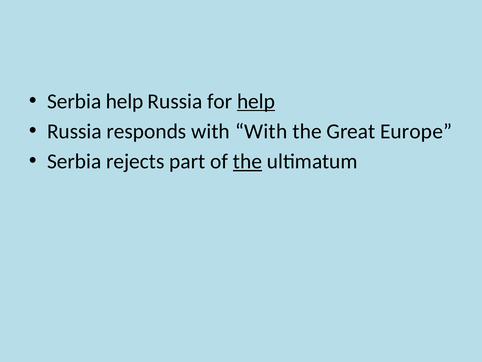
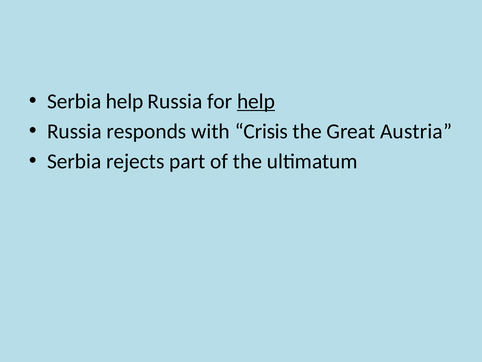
with With: With -> Crisis (261, 131)
Europe: Europe -> Austria (416, 131)
the underline: present -> none (247, 161)
